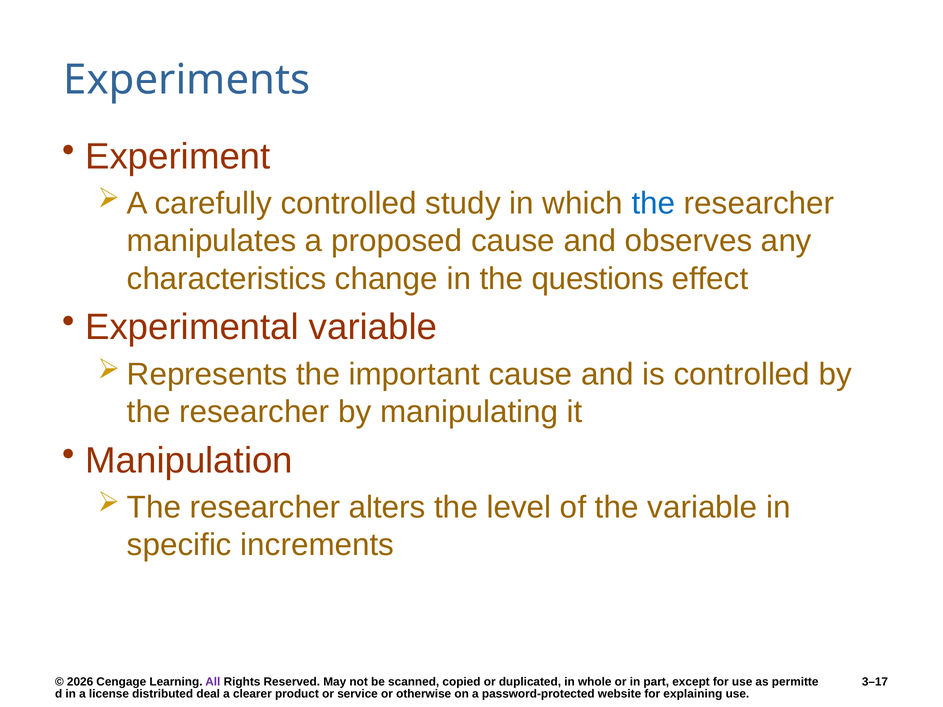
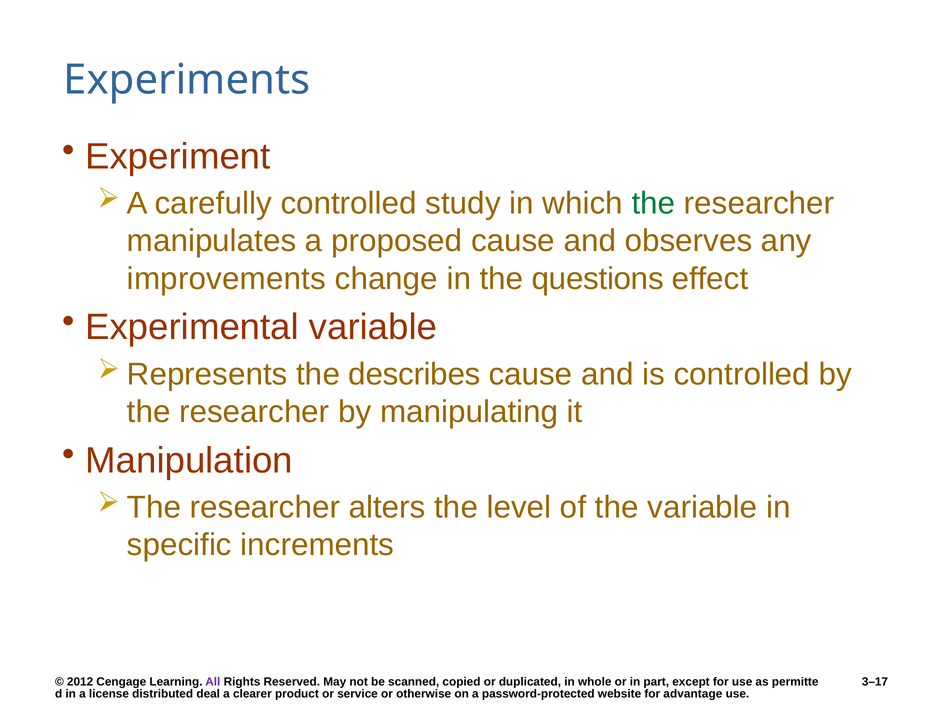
the colour: blue -> green (653, 203)
characteristics: characteristics -> improvements (226, 279)
important: important -> describes (414, 374)
2026: 2026 -> 2012 (80, 682)
explaining: explaining -> advantage (693, 694)
